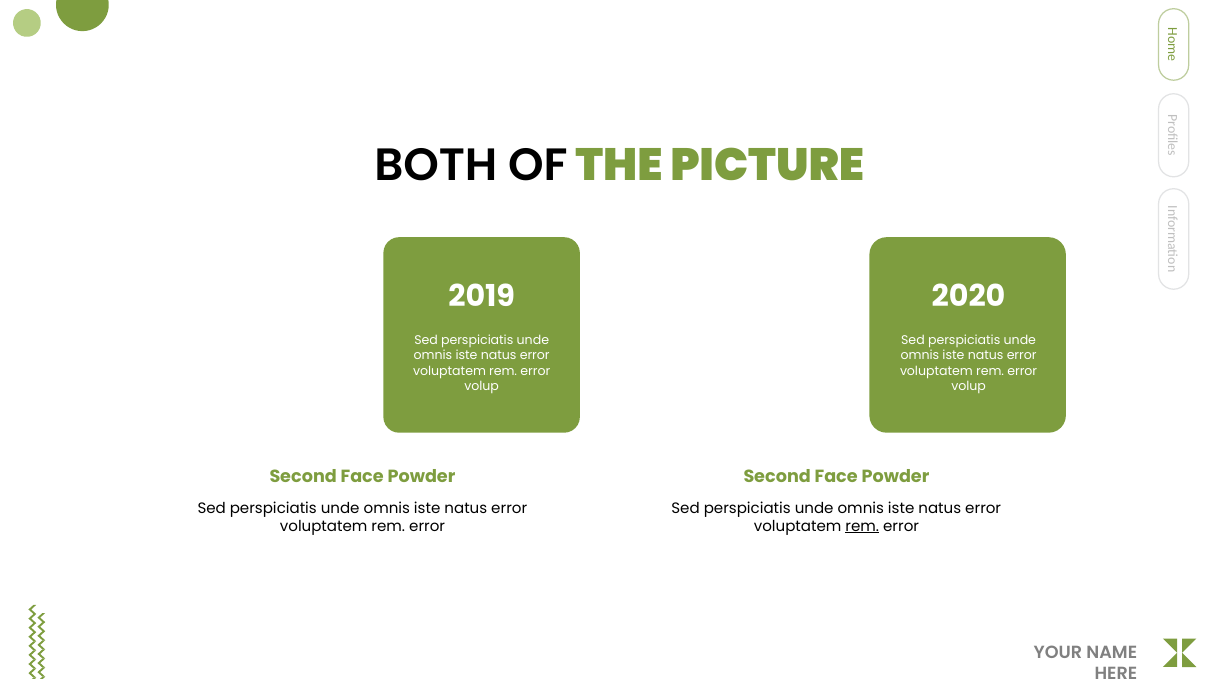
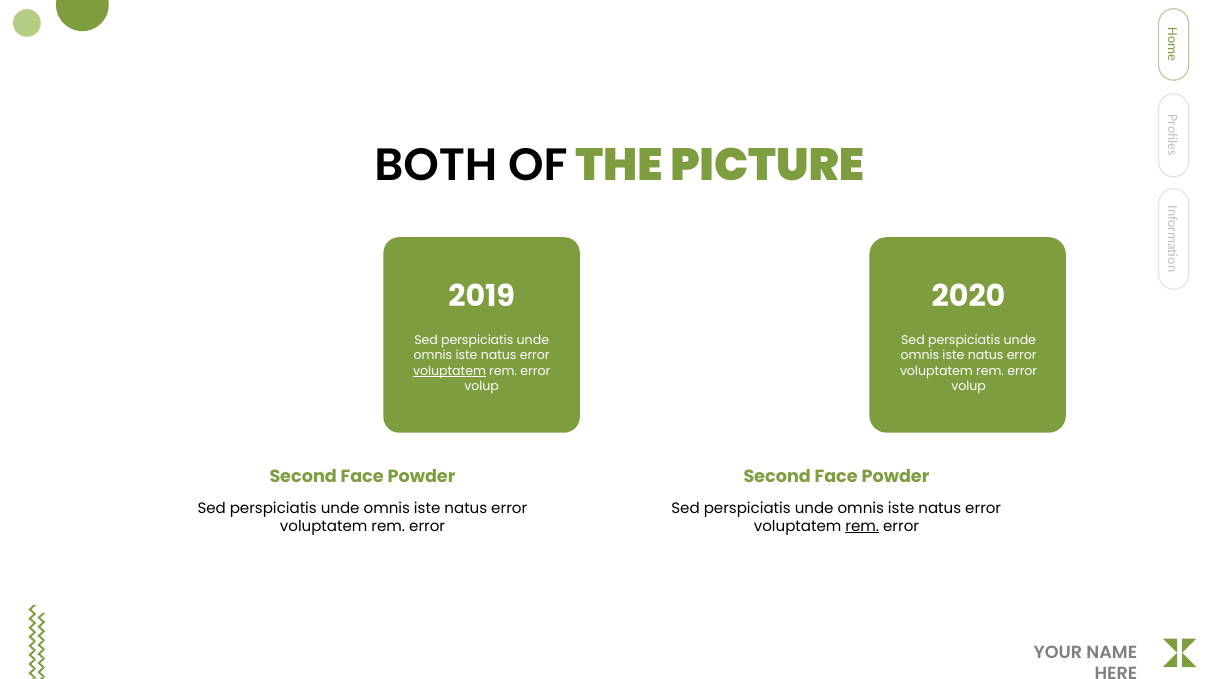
voluptatem underline: none -> present (450, 371)
